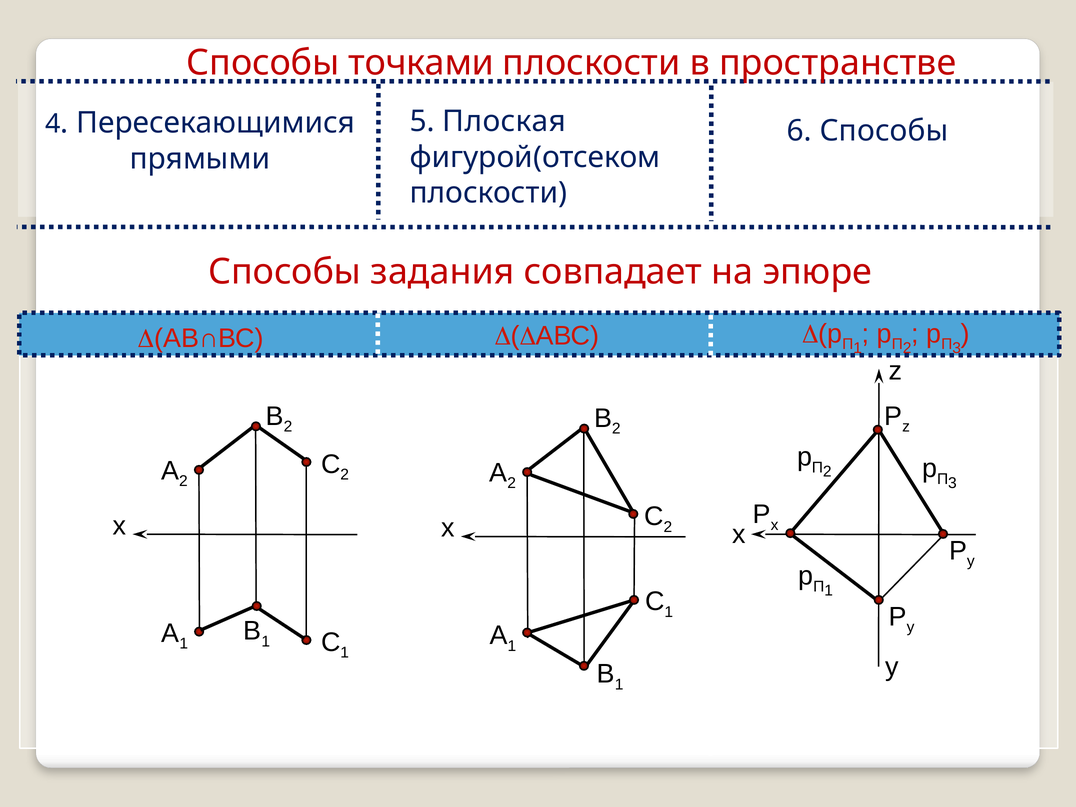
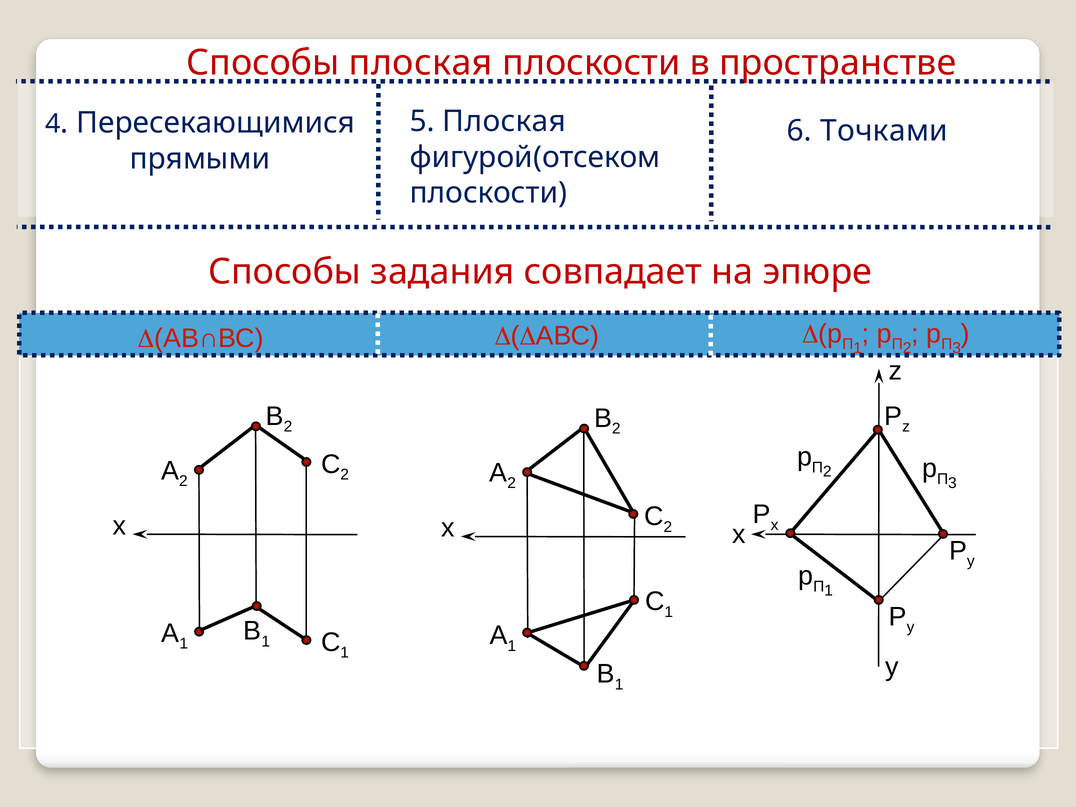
Способы точками: точками -> плоская (421, 63)
6 Способы: Способы -> Точками (884, 131)
